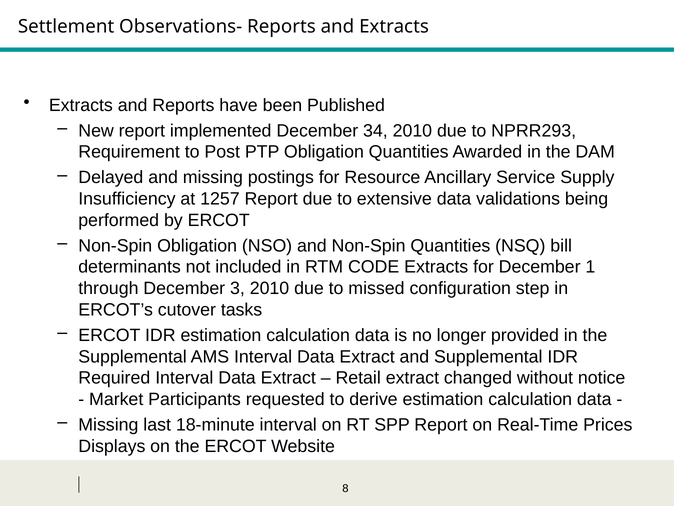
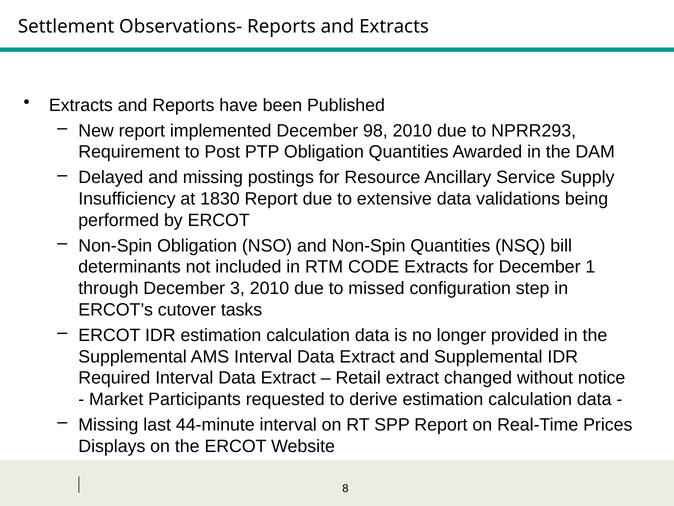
34: 34 -> 98 (375, 131)
1257: 1257 -> 1830 (220, 199)
18-minute: 18-minute -> 44-minute (215, 424)
